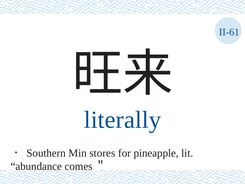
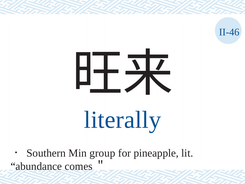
II-61: II-61 -> II-46 (229, 32)
stores: stores -> group (102, 153)
